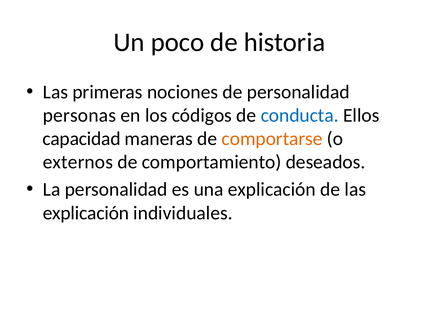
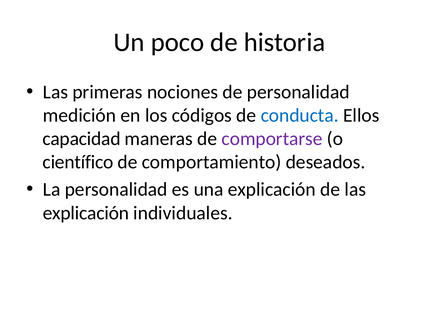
personas: personas -> medición (80, 116)
comportarse colour: orange -> purple (272, 139)
externos: externos -> científico (78, 162)
